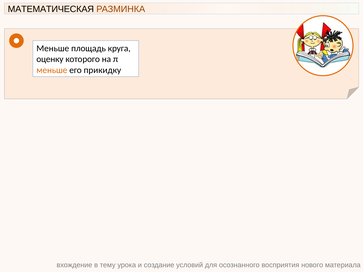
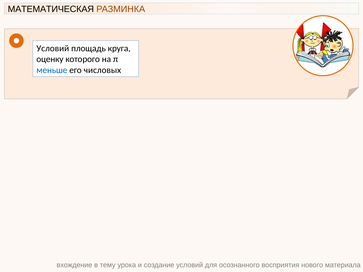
Меньше: Меньше -> Условий (53, 48)
меньше colour: orange -> blue (52, 70)
прикидку: прикидку -> числовых (102, 70)
